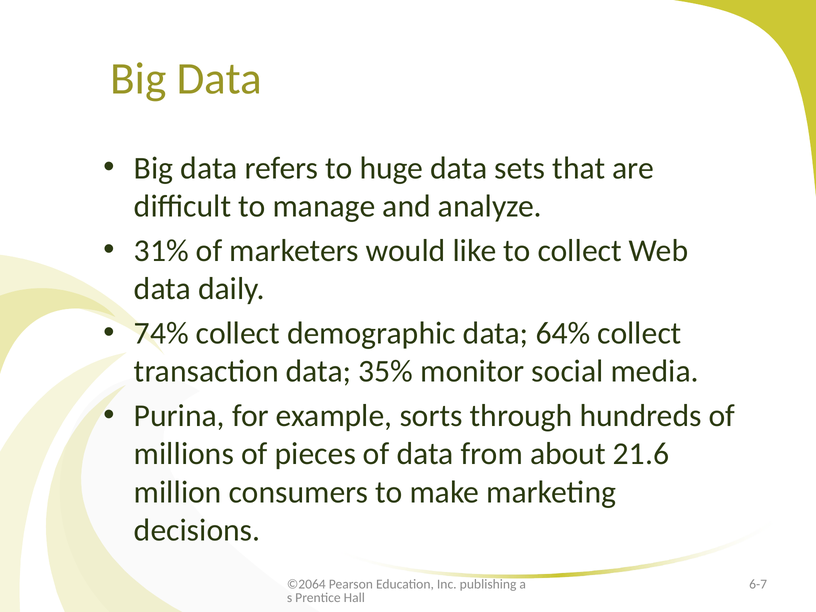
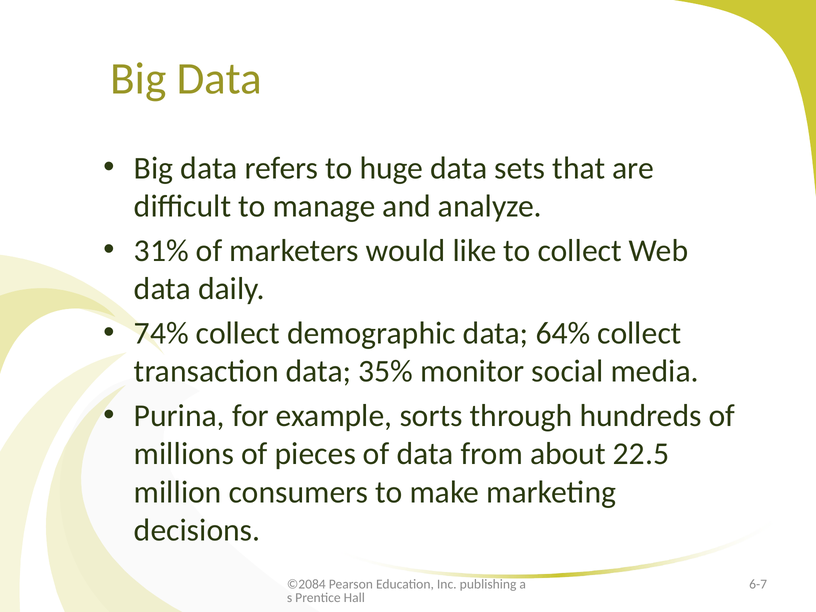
21.6: 21.6 -> 22.5 (641, 454)
©2064: ©2064 -> ©2084 (306, 584)
